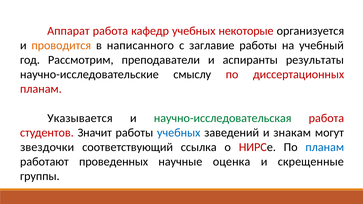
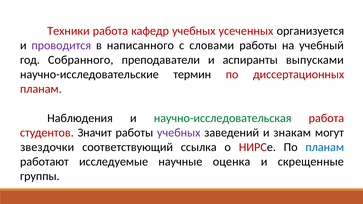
Аппарат: Аппарат -> Техники (68, 31)
некоторые: некоторые -> усеченных (246, 31)
проводится colour: orange -> purple (61, 46)
заглавие: заглавие -> словами (212, 46)
Рассмотрим: Рассмотрим -> Собранного (81, 60)
результаты: результаты -> выпусками (315, 60)
смыслу: смыслу -> термин (192, 75)
Указывается: Указывается -> Наблюдения (80, 118)
учебных colour: blue -> purple (179, 133)
проведенных: проведенных -> исследуемые (114, 162)
